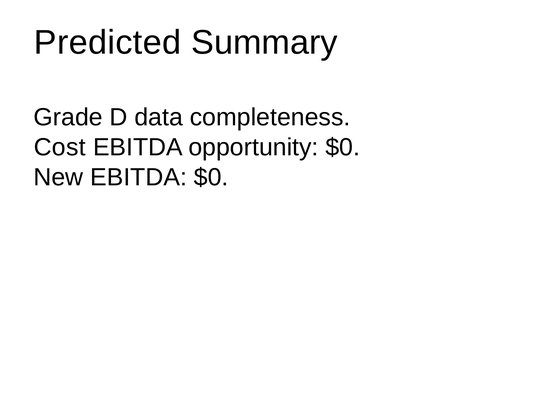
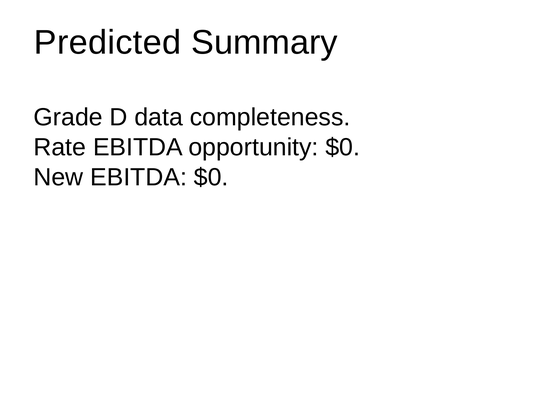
Cost: Cost -> Rate (60, 147)
